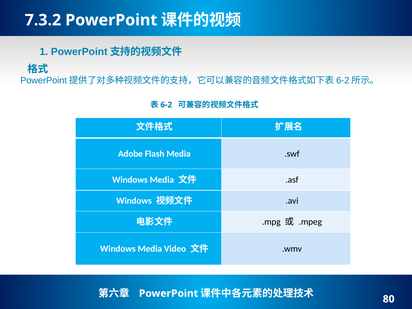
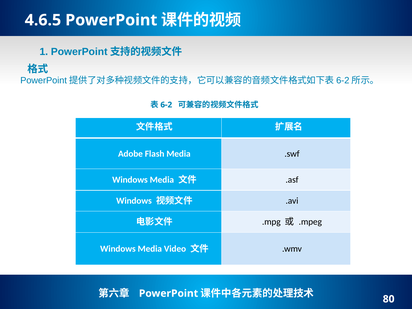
7.3.2: 7.3.2 -> 4.6.5 (43, 20)
